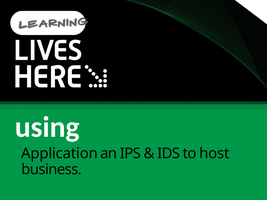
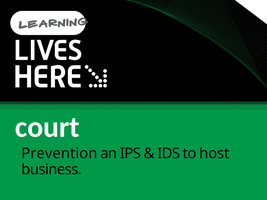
using: using -> court (47, 127)
Application: Application -> Prevention (59, 154)
